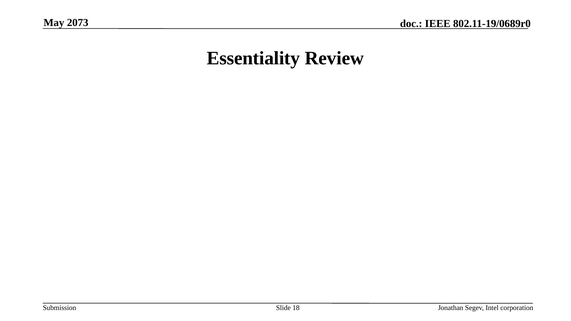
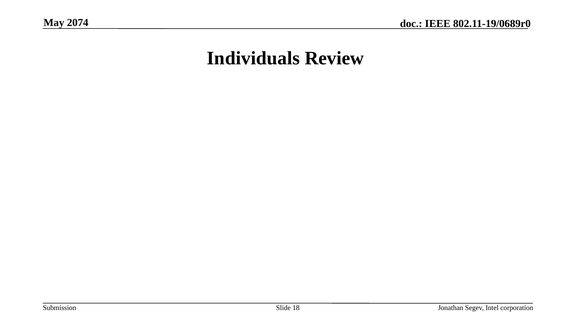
2073: 2073 -> 2074 (78, 23)
Essentiality: Essentiality -> Individuals (253, 58)
